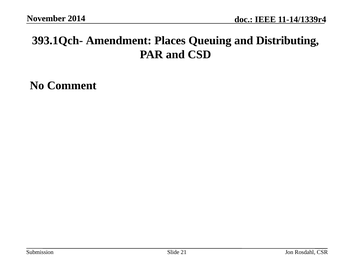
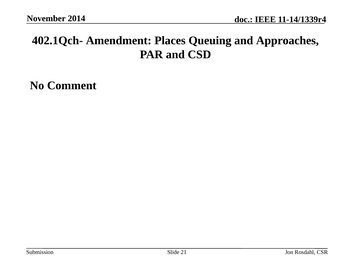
393.1Qch-: 393.1Qch- -> 402.1Qch- (57, 41)
Distributing: Distributing -> Approaches (287, 41)
